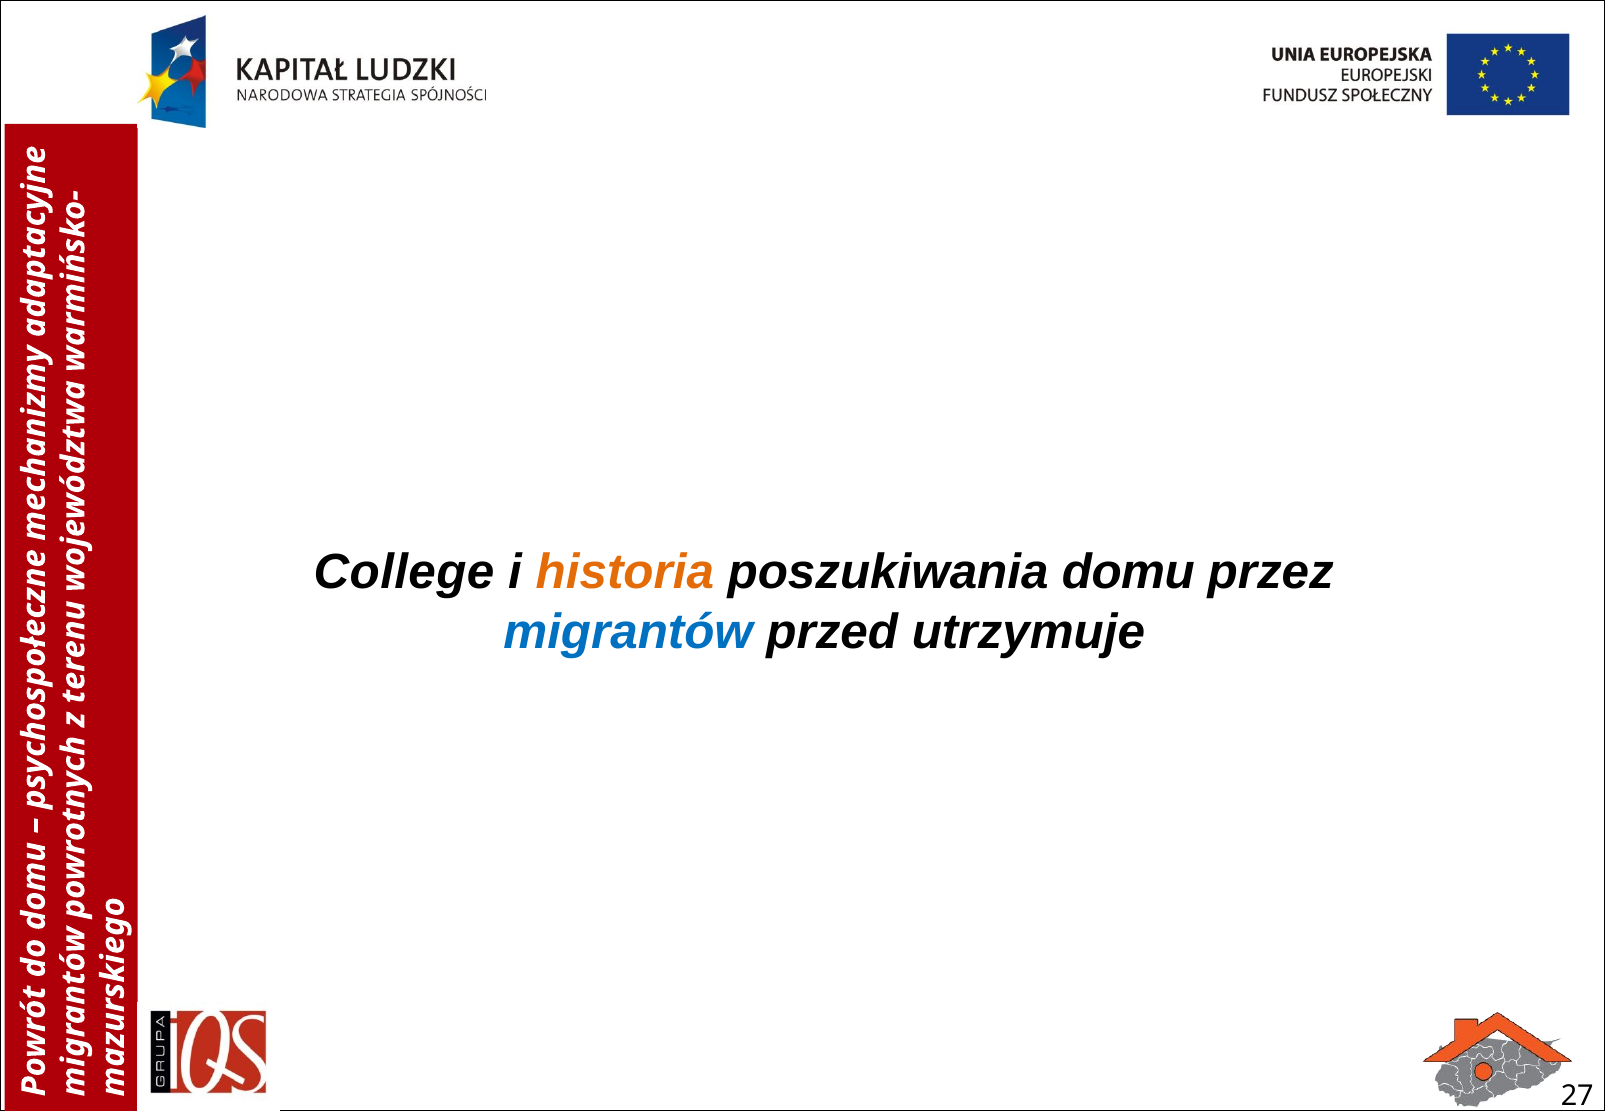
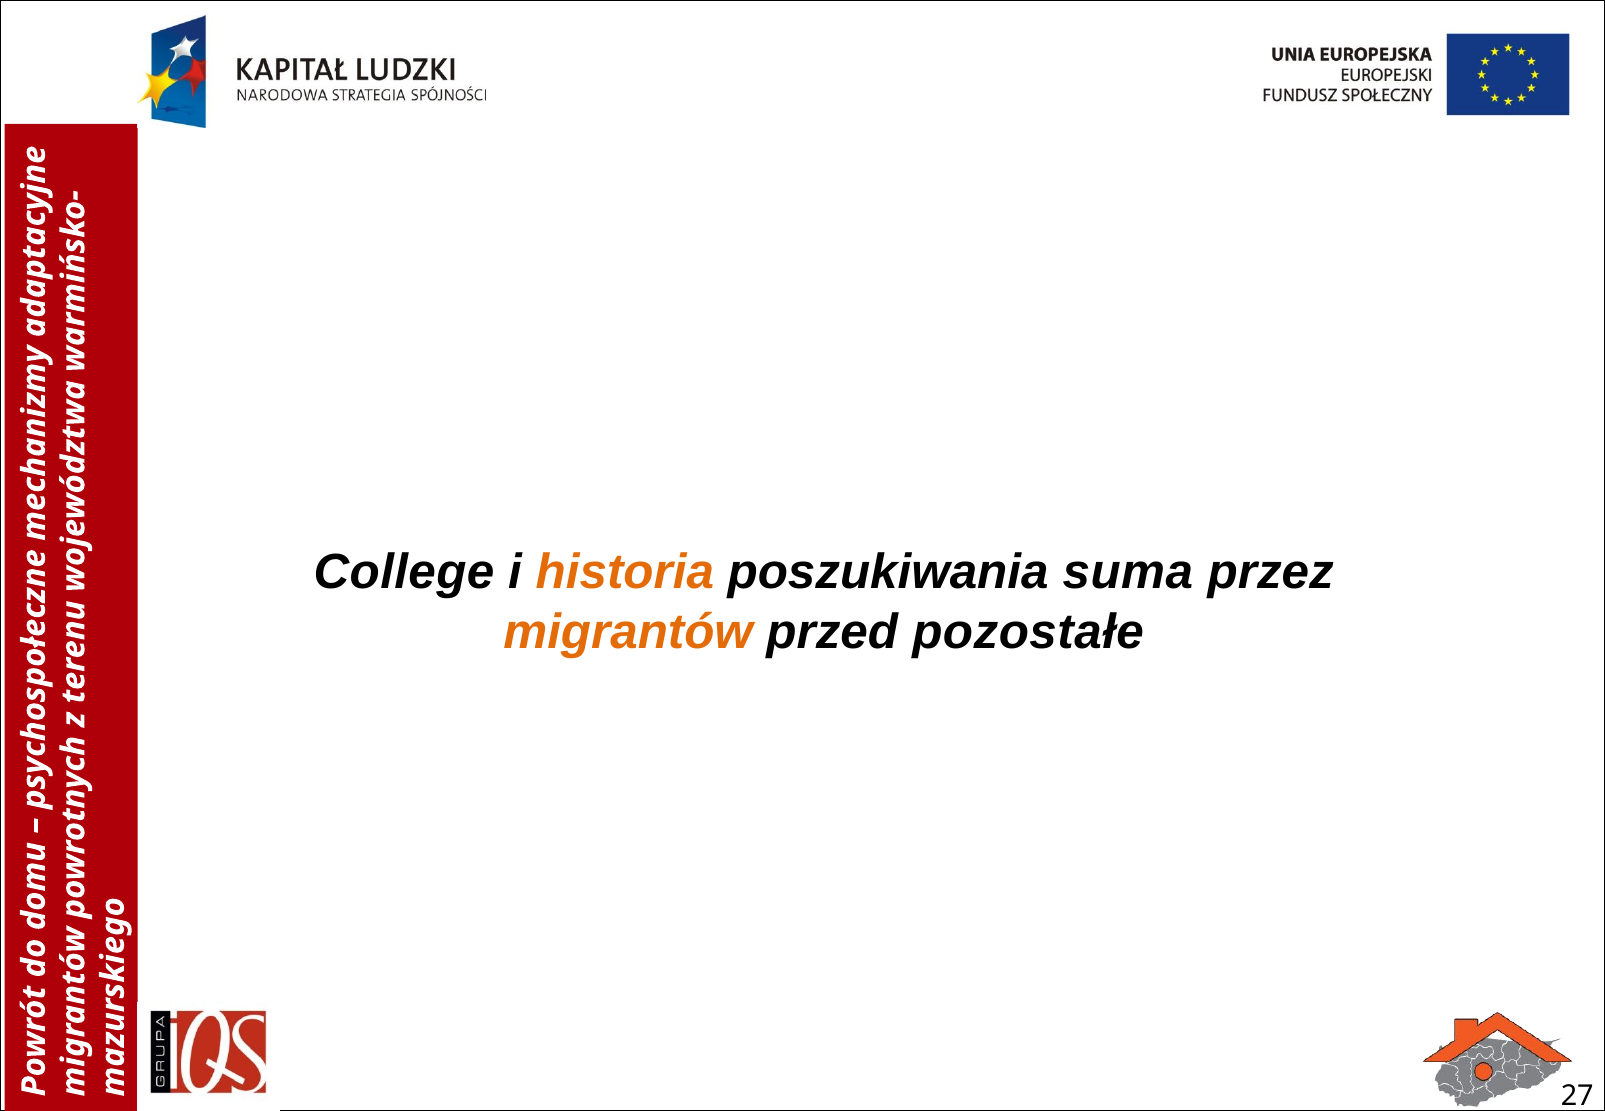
domu: domu -> suma (1128, 573)
migrantów colour: blue -> orange (628, 632)
utrzymuje: utrzymuje -> pozostałe (1028, 632)
